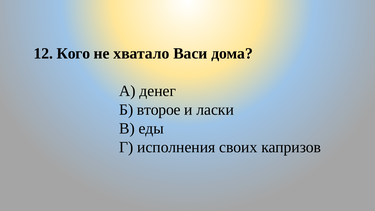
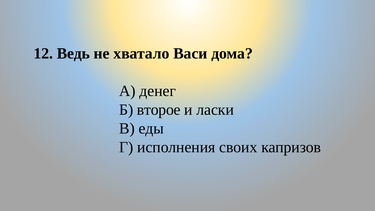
Кого: Кого -> Ведь (73, 53)
